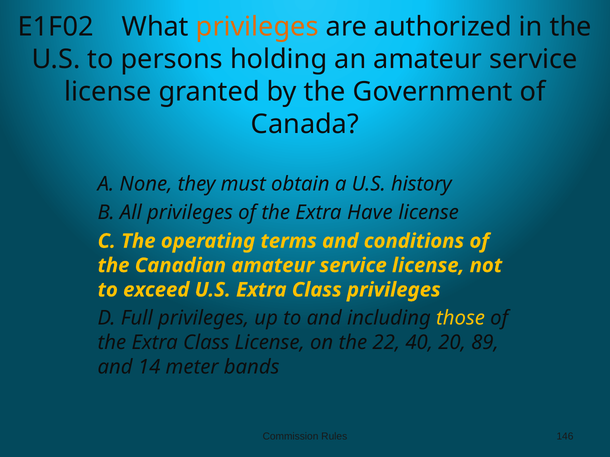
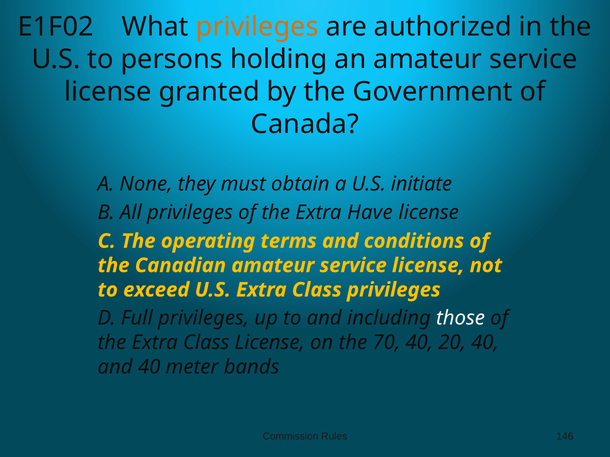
history: history -> initiate (421, 184)
those colour: yellow -> white (461, 319)
22: 22 -> 70 (386, 343)
20 89: 89 -> 40 (485, 343)
and 14: 14 -> 40 (149, 367)
